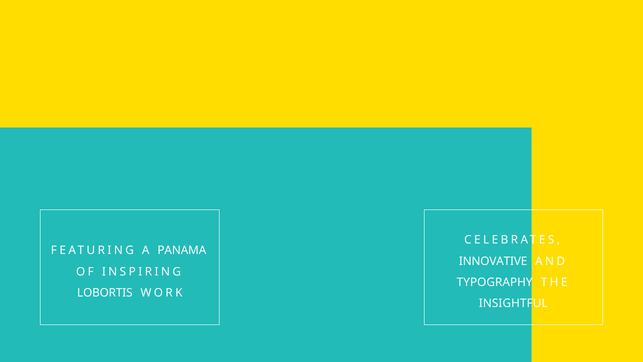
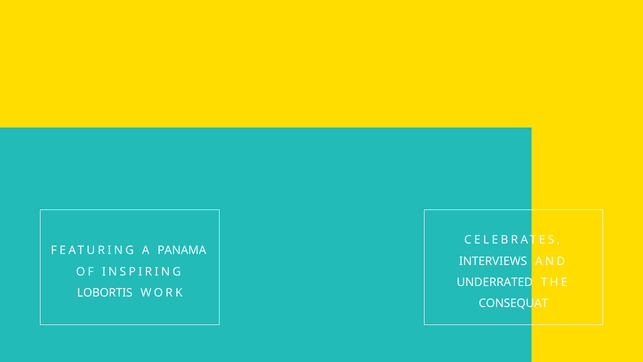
INNOVATIVE: INNOVATIVE -> INTERVIEWS (493, 261)
TYPOGRAPHY: TYPOGRAPHY -> UNDERRATED (495, 282)
INSIGHTFUL: INSIGHTFUL -> CONSEQUAT (513, 303)
